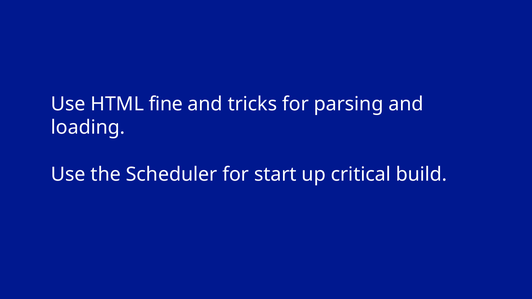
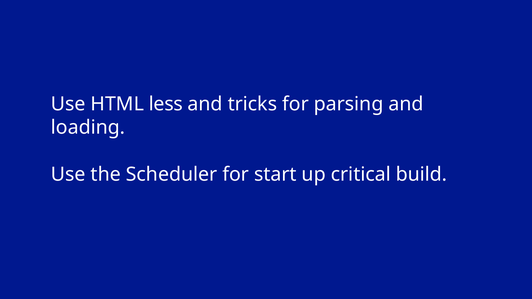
fine: fine -> less (166, 104)
